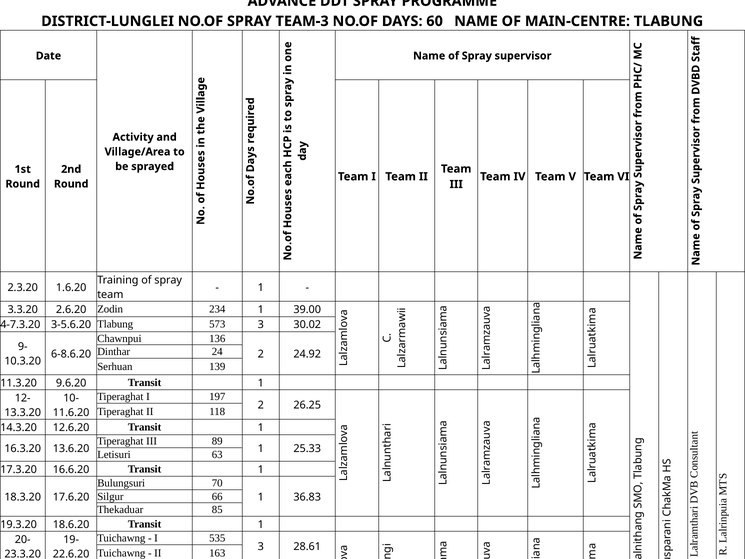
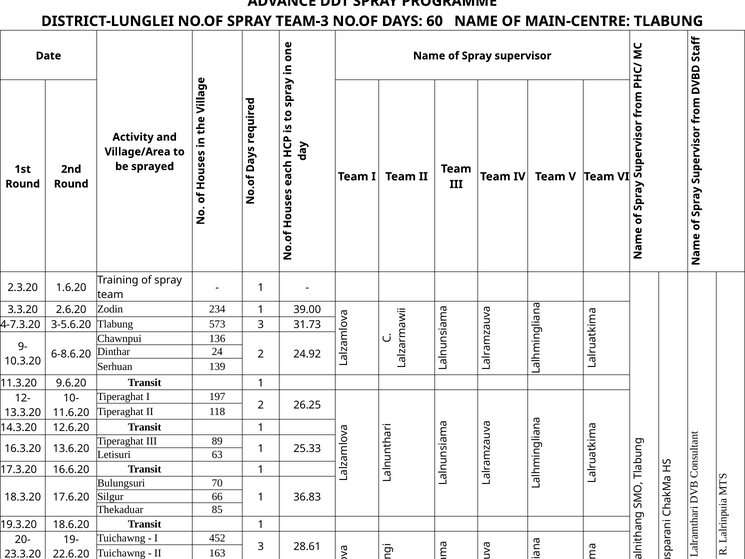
30.02: 30.02 -> 31.73 (307, 325)
535: 535 -> 452 (217, 538)
